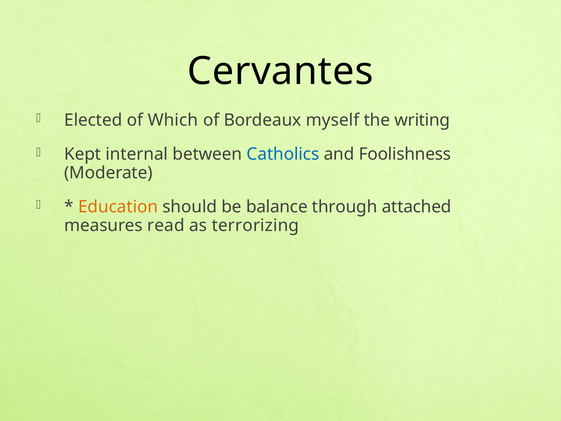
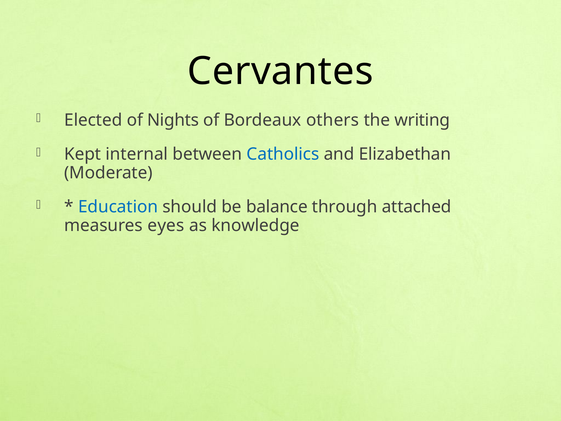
Which: Which -> Nights (173, 120)
myself: myself -> others (333, 120)
Foolishness: Foolishness -> Elizabethan (405, 154)
Education colour: orange -> blue (118, 207)
read: read -> eyes (166, 225)
terrorizing: terrorizing -> knowledge (255, 225)
